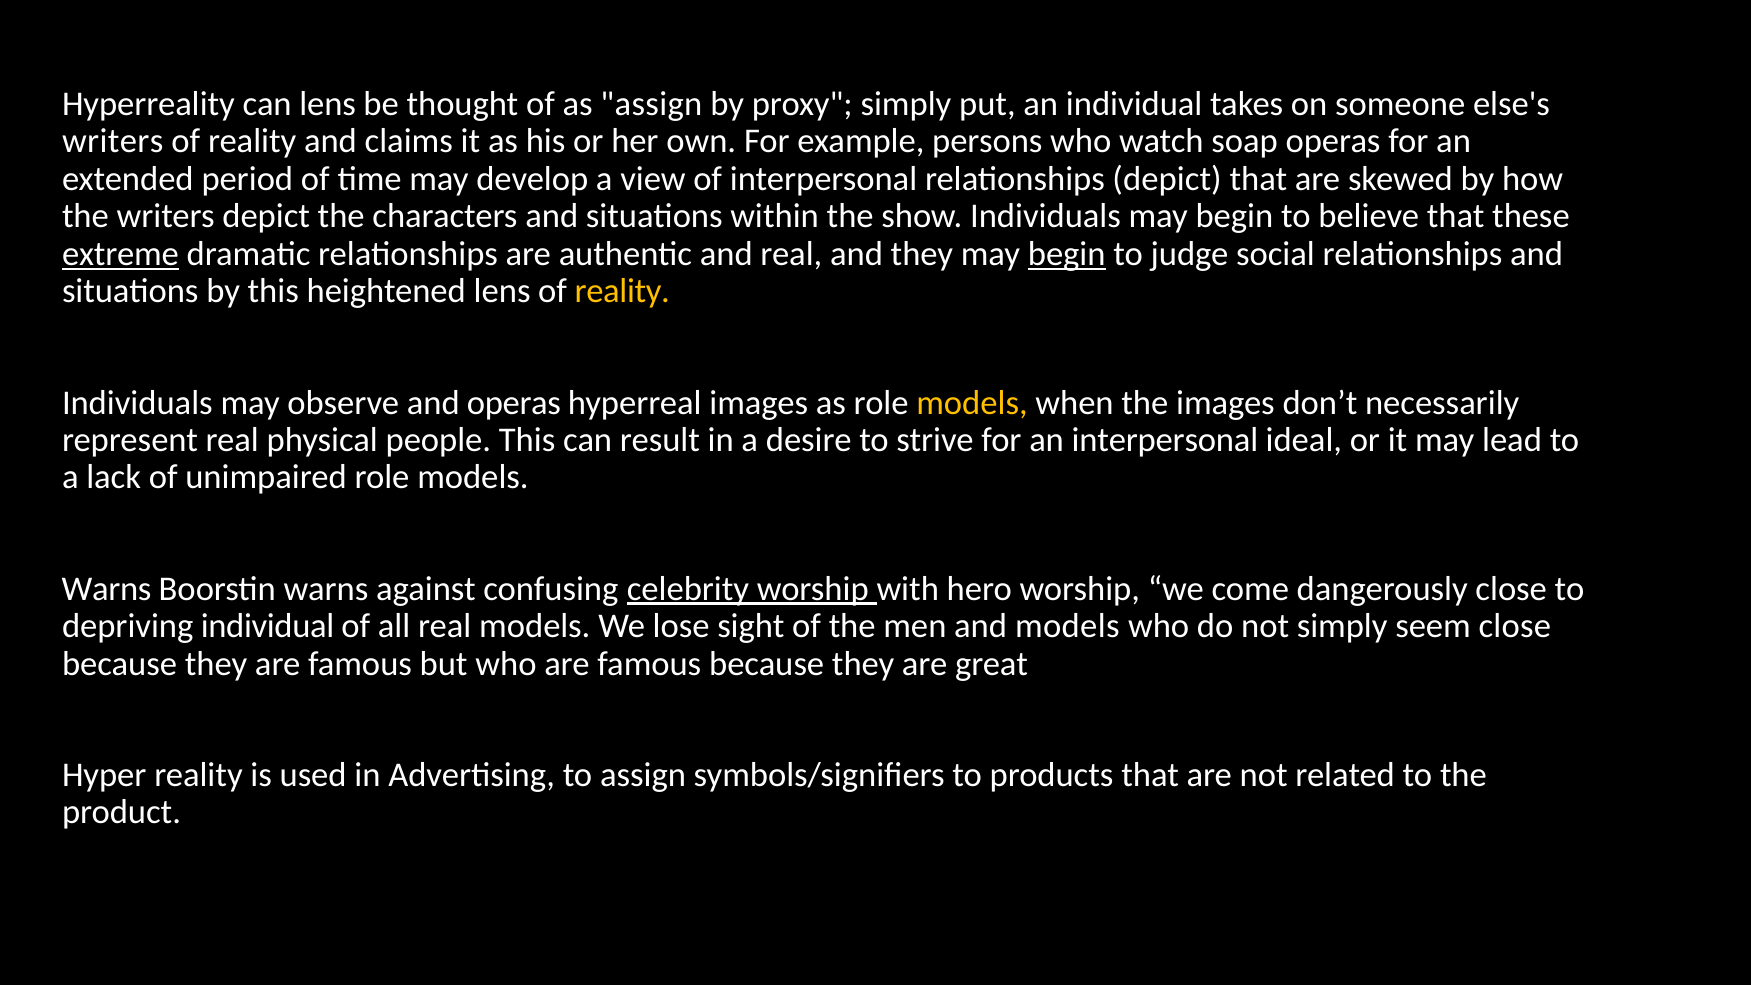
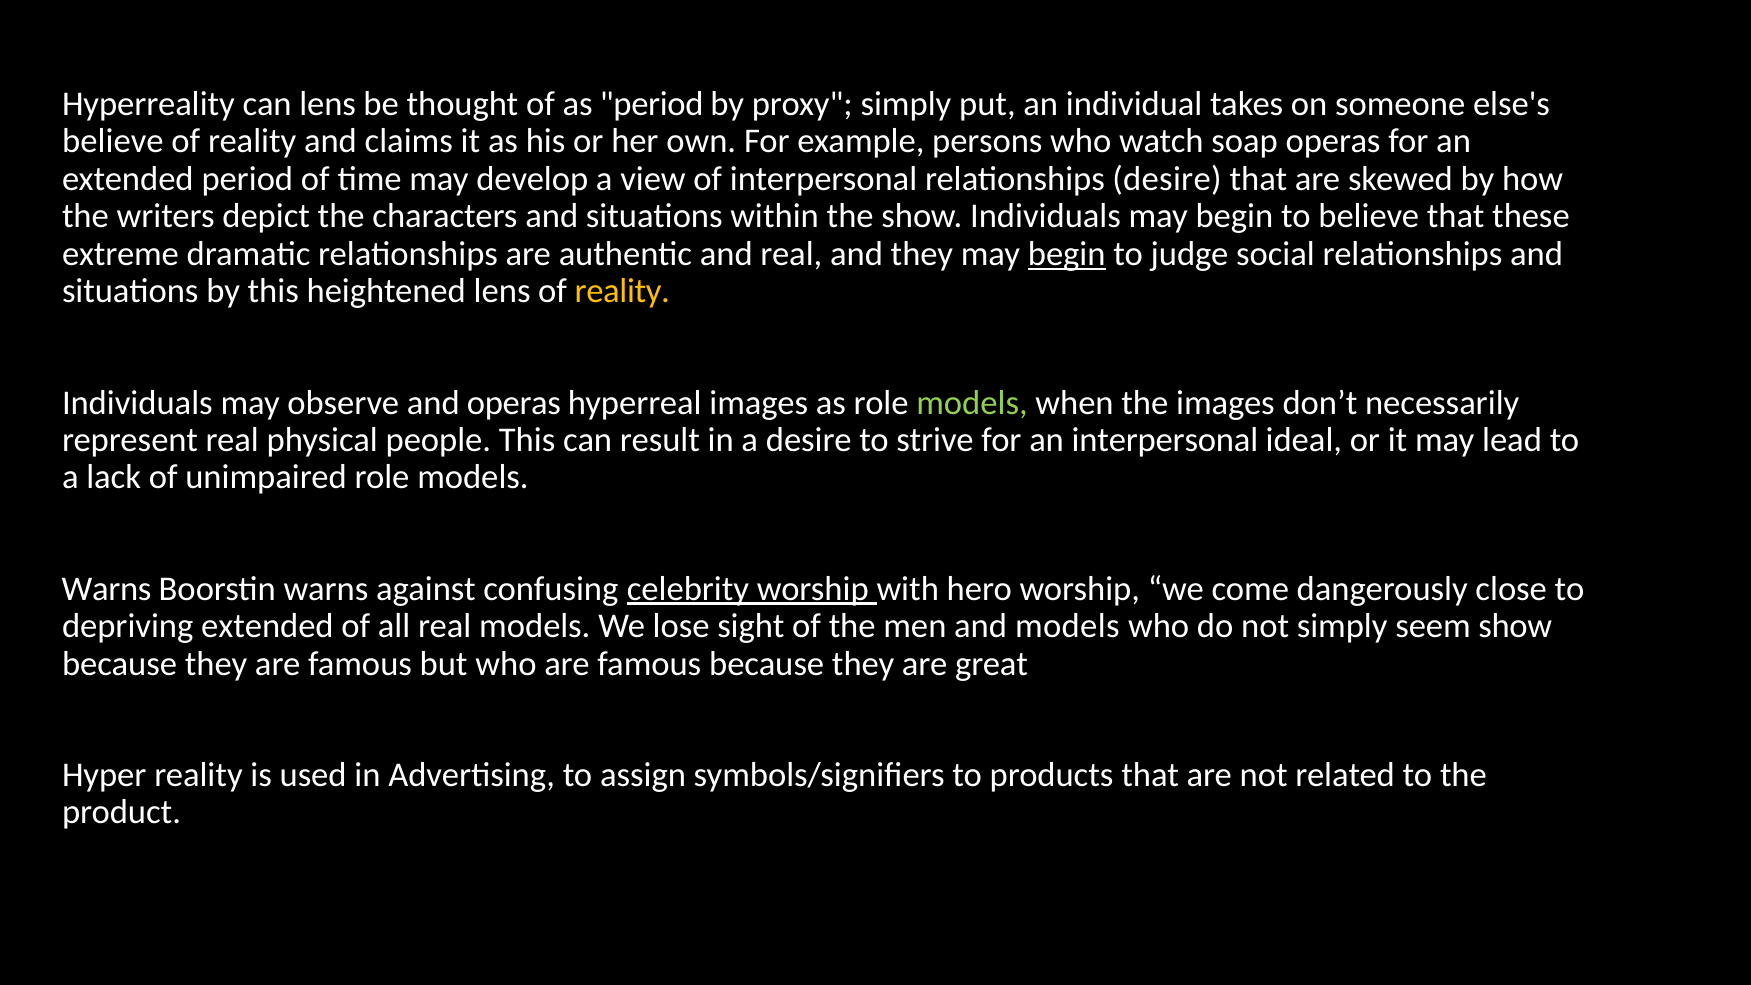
as assign: assign -> period (652, 104)
writers: writers -> believe (113, 142)
relationships depict: depict -> desire (1167, 179)
extreme underline: present -> none (120, 254)
models colour: yellow -> light green (972, 403)
depriving individual: individual -> extended (267, 626)
seem close: close -> show (1515, 626)
